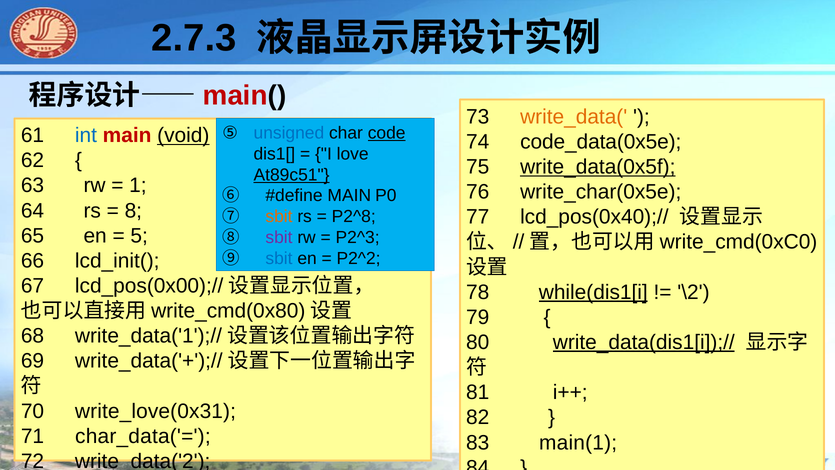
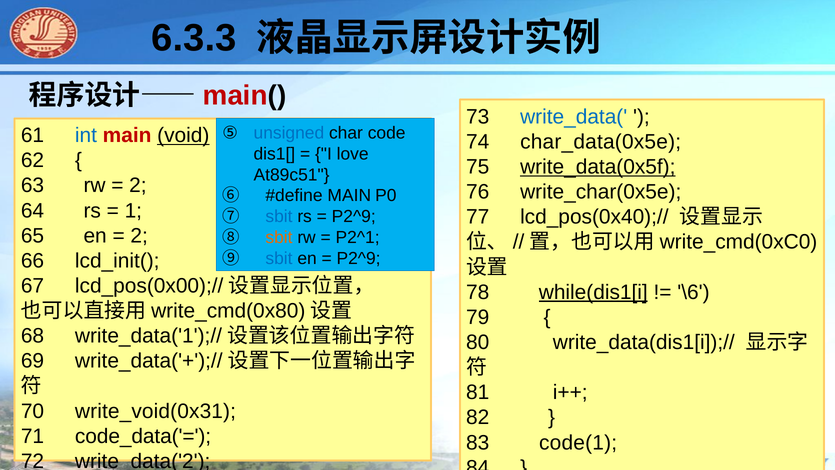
2.7.3: 2.7.3 -> 6.3.3 (194, 38)
write_data( colour: orange -> blue (574, 117)
code underline: present -> none (387, 133)
code_data(0x5e: code_data(0x5e -> char_data(0x5e (601, 142)
At89c51 underline: present -> none (292, 175)
1: 1 -> 2 (138, 185)
8: 8 -> 1 (133, 210)
sbit colour: orange -> blue (279, 216)
P2^8: P2^8 -> P2^9 (354, 216)
5: 5 -> 2 (139, 236)
sbit colour: purple -> orange (279, 237)
P2^3: P2^3 -> P2^1 (358, 237)
P2^2: P2^2 -> P2^9 (359, 258)
\2: \2 -> \6 (693, 292)
write_data(dis1[i]);// underline: present -> none (644, 342)
write_love(0x31: write_love(0x31 -> write_void(0x31 (155, 411)
char_data('=: char_data('= -> code_data('= (143, 436)
main(1: main(1 -> code(1 (578, 442)
